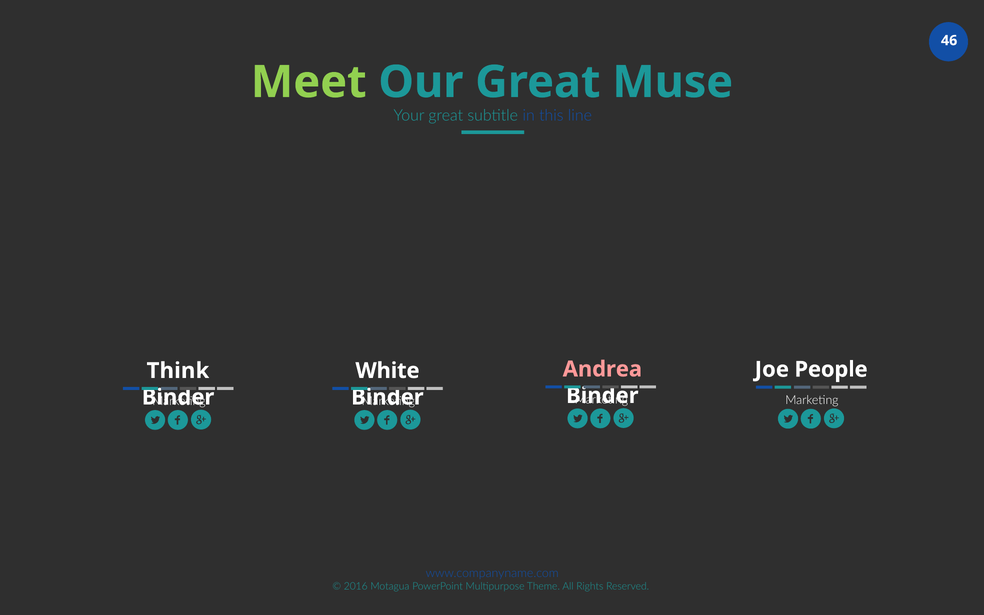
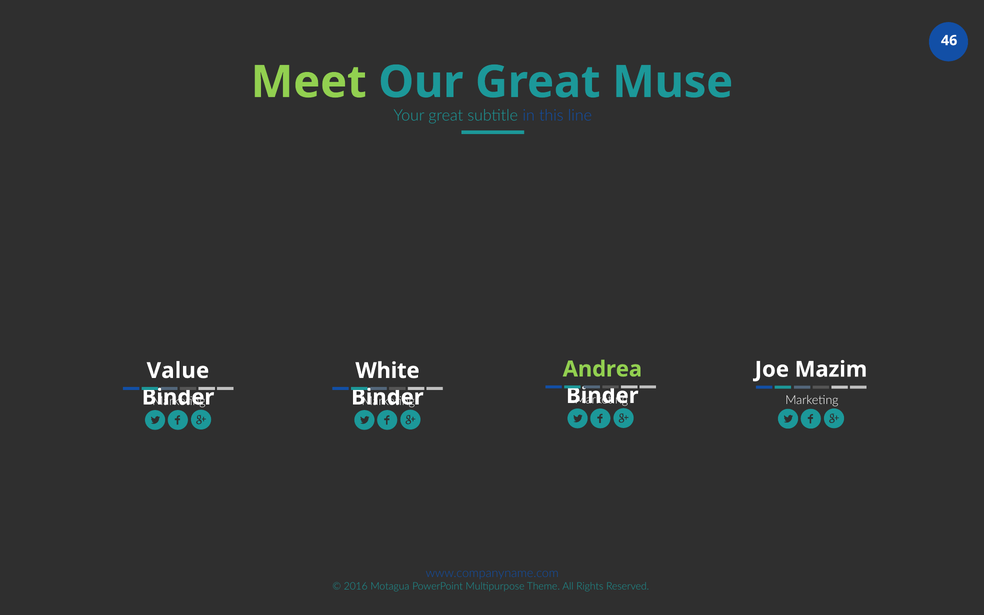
Andrea colour: pink -> light green (602, 369)
People: People -> Mazim (831, 369)
Think: Think -> Value (178, 371)
